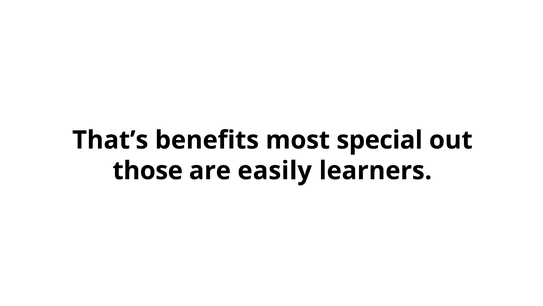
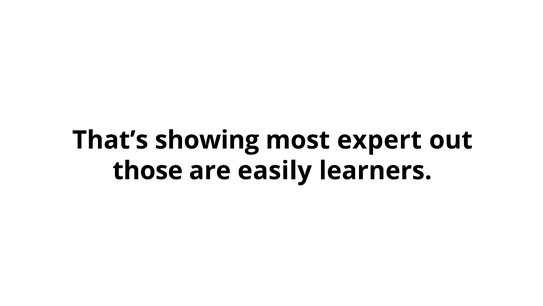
benefits: benefits -> showing (207, 140)
special: special -> expert (379, 140)
